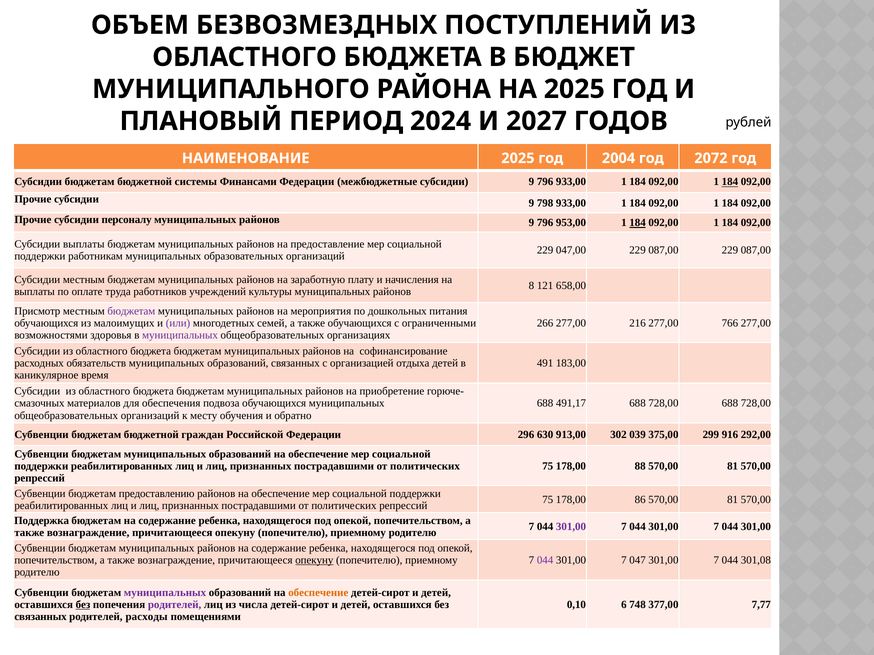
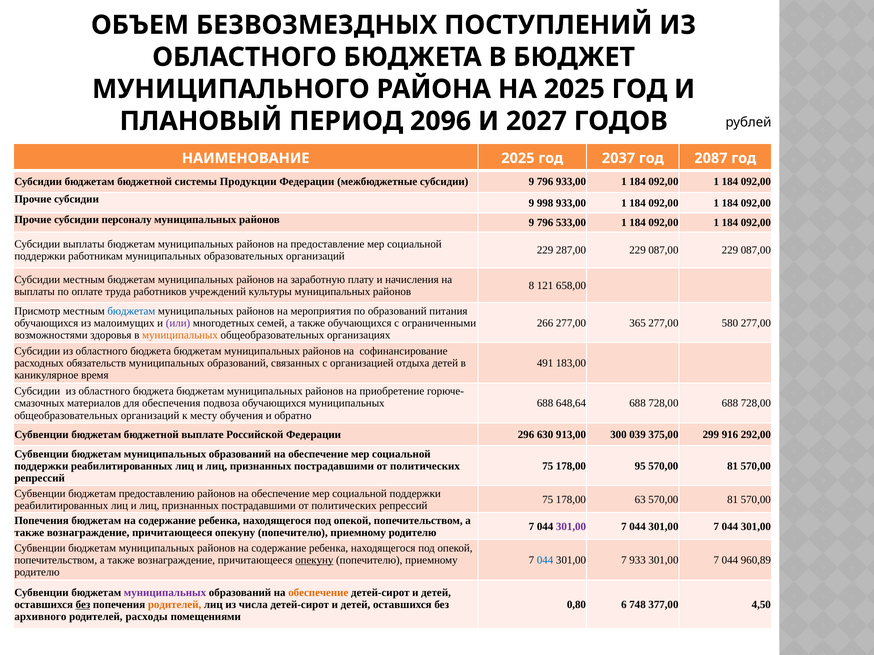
2024: 2024 -> 2096 (441, 121)
2004: 2004 -> 2037 (619, 158)
2072: 2072 -> 2087 (711, 158)
Финансами: Финансами -> Продукции (248, 182)
184 underline: present -> none (730, 182)
798: 798 -> 998 (545, 203)
953,00: 953,00 -> 533,00 (571, 223)
184 underline: present -> none (638, 223)
047,00: 047,00 -> 287,00 (571, 251)
бюджетам colour: purple -> blue (131, 311)
по дошкольных: дошкольных -> образований (397, 311)
216: 216 -> 365 (638, 323)
766: 766 -> 580 (730, 323)
муниципальных colour: purple -> orange (180, 335)
491,17: 491,17 -> 648,64 (571, 404)
граждан: граждан -> выплате (203, 435)
302: 302 -> 300 (618, 435)
88: 88 -> 95 (640, 466)
86: 86 -> 63 (640, 500)
Поддержка: Поддержка -> Попечения (42, 521)
044 colour: purple -> blue (545, 561)
047: 047 -> 933 (638, 561)
301,08: 301,08 -> 960,89 (756, 561)
родителей colour: purple -> orange (175, 605)
0,10: 0,10 -> 0,80 (576, 605)
7,77: 7,77 -> 4,50 (761, 605)
связанных: связанных -> архивного (40, 617)
